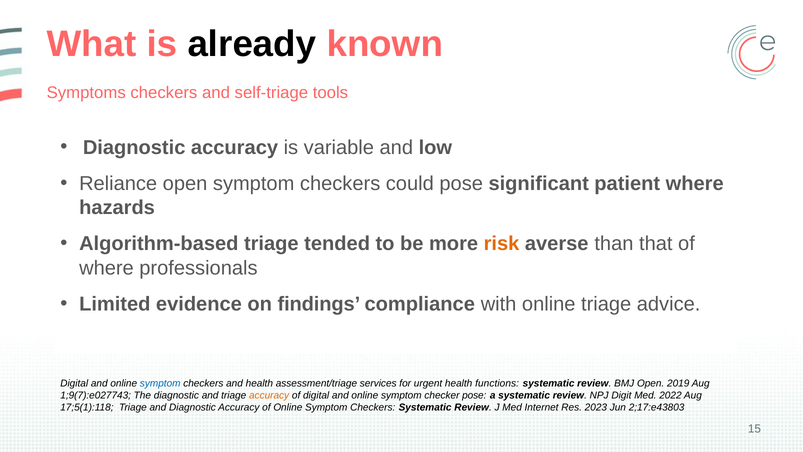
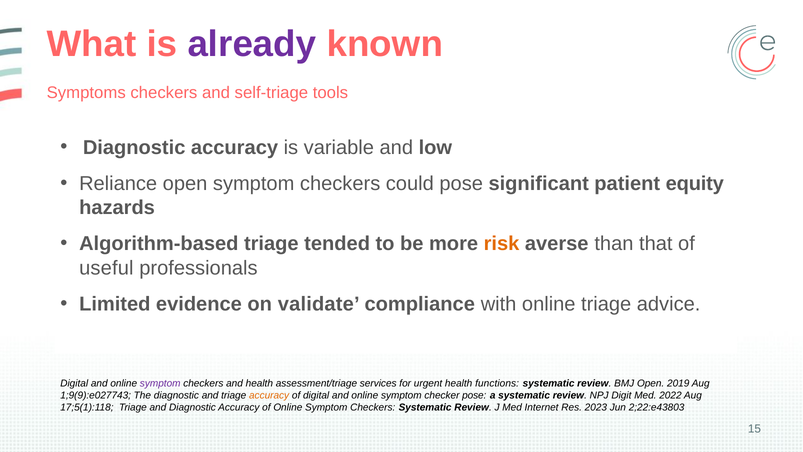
already colour: black -> purple (252, 44)
patient where: where -> equity (695, 183)
where: where -> useful (106, 268)
findings: findings -> validate (319, 304)
symptom colour: blue -> purple (160, 383)
1;9(7):e027743: 1;9(7):e027743 -> 1;9(9):e027743 (96, 395)
2;17:e43803: 2;17:e43803 -> 2;22:e43803 (657, 407)
